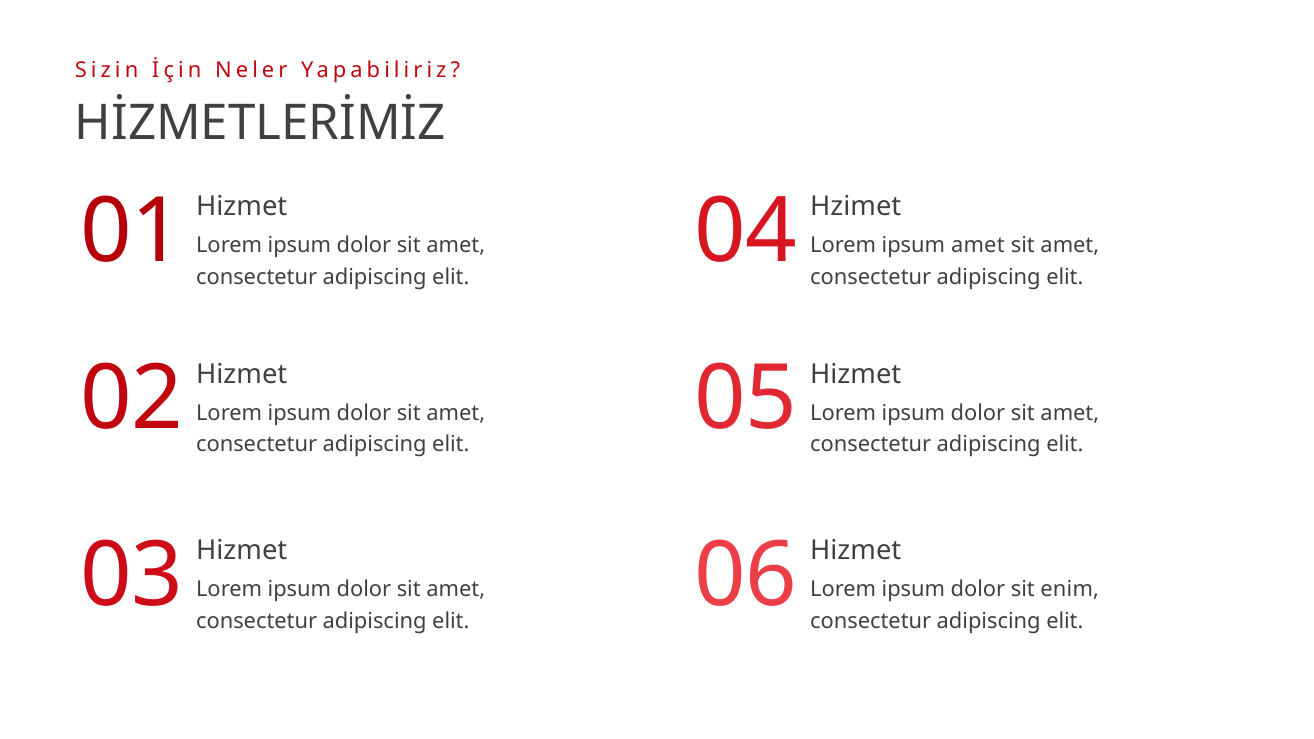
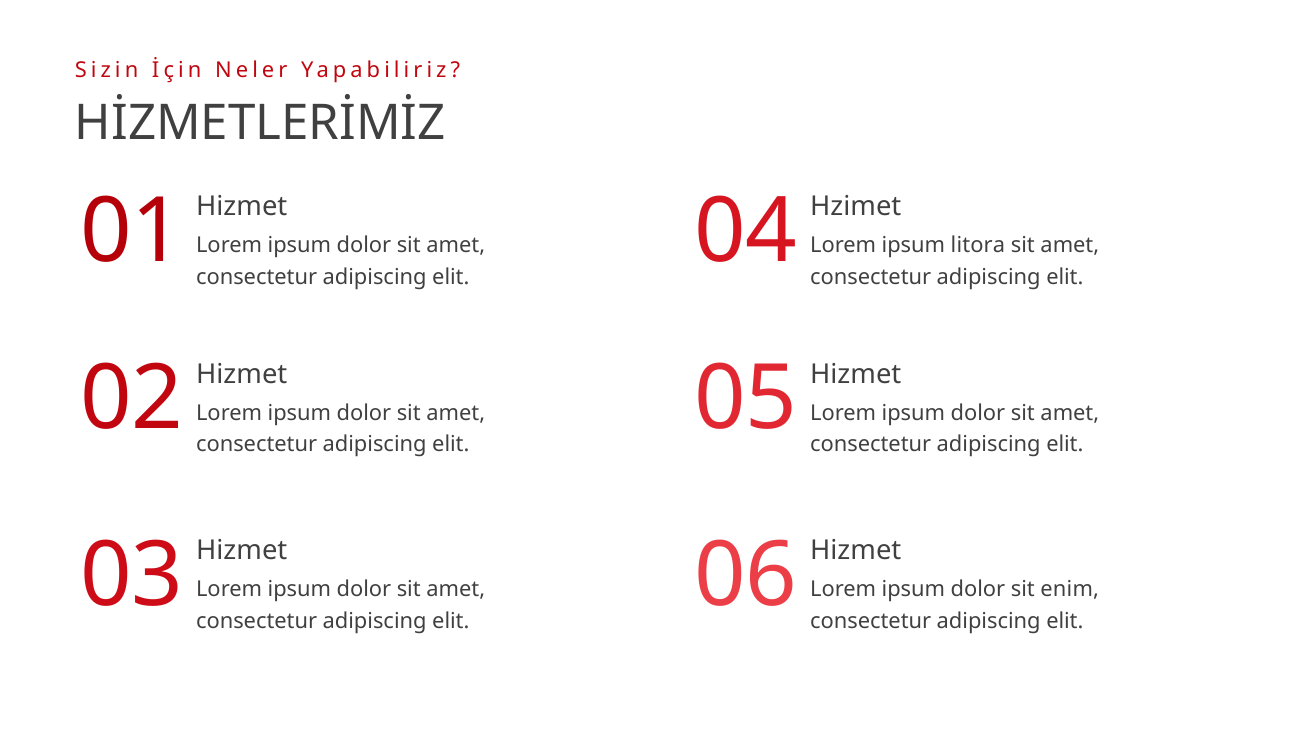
ipsum amet: amet -> litora (978, 245)
